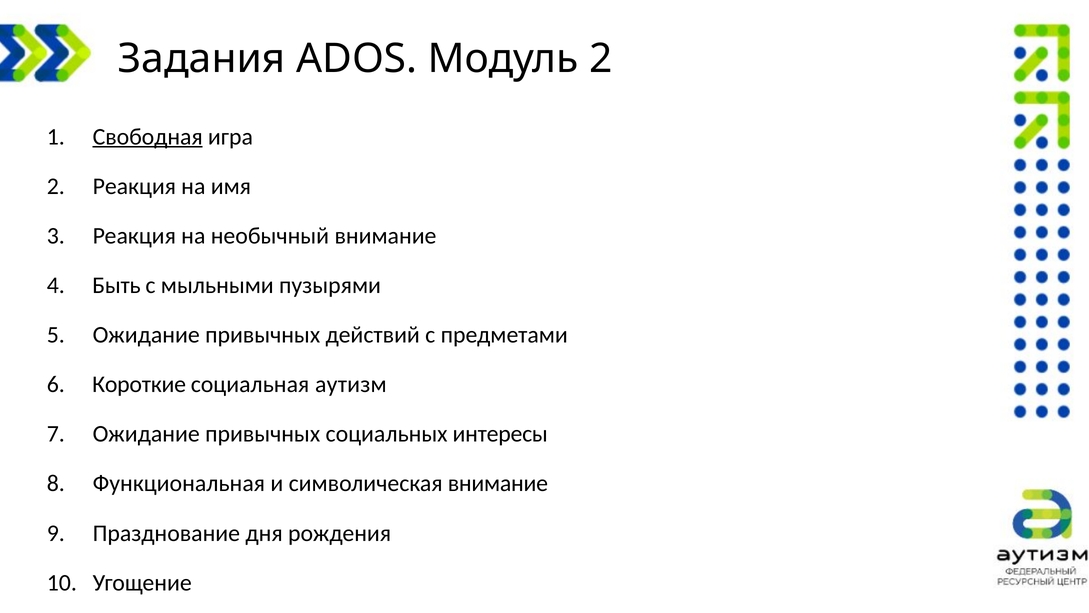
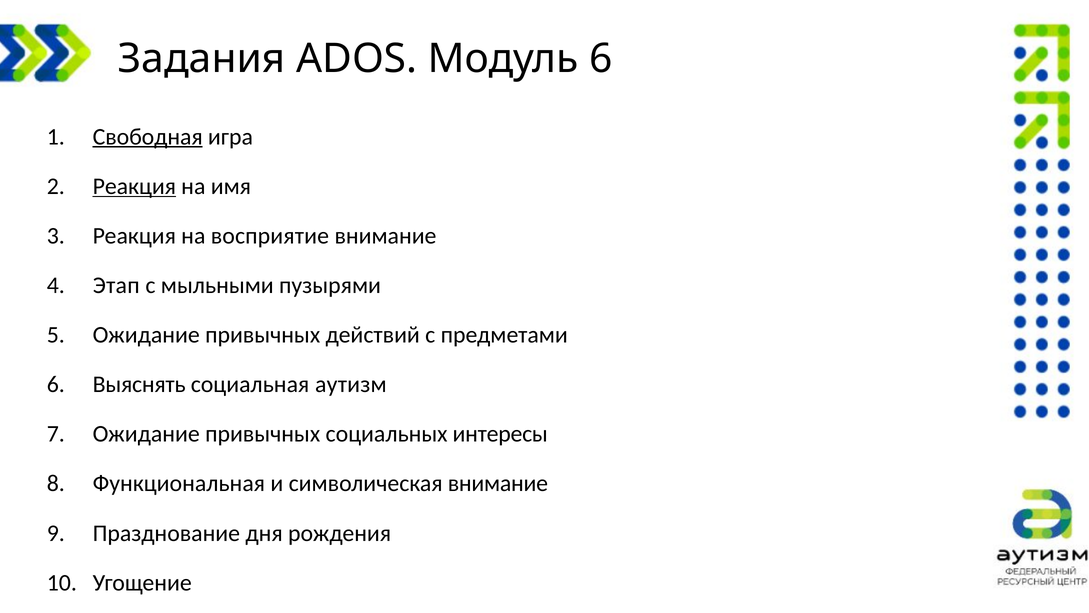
Модуль 2: 2 -> 6 (601, 59)
Реакция underline: none -> present (134, 186)
необычный: необычный -> восприятие (270, 236)
Быть: Быть -> Этап (116, 285)
Короткие: Короткие -> Выяснять (139, 384)
